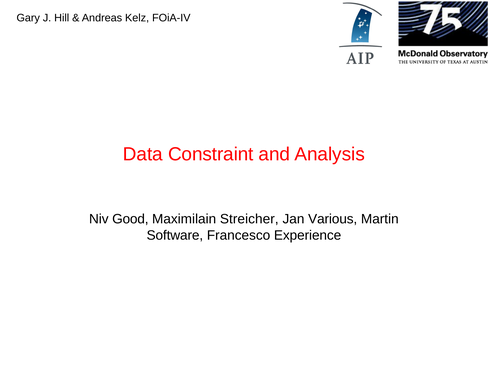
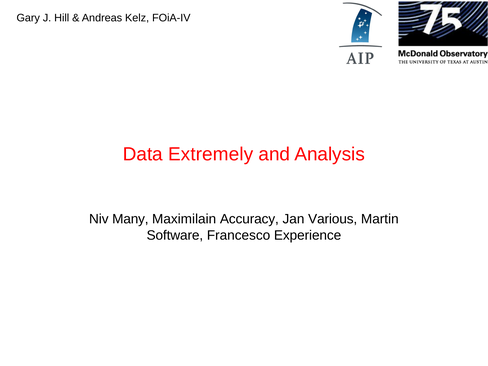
Constraint: Constraint -> Extremely (211, 154)
Good: Good -> Many (130, 219)
Streicher: Streicher -> Accuracy (249, 219)
